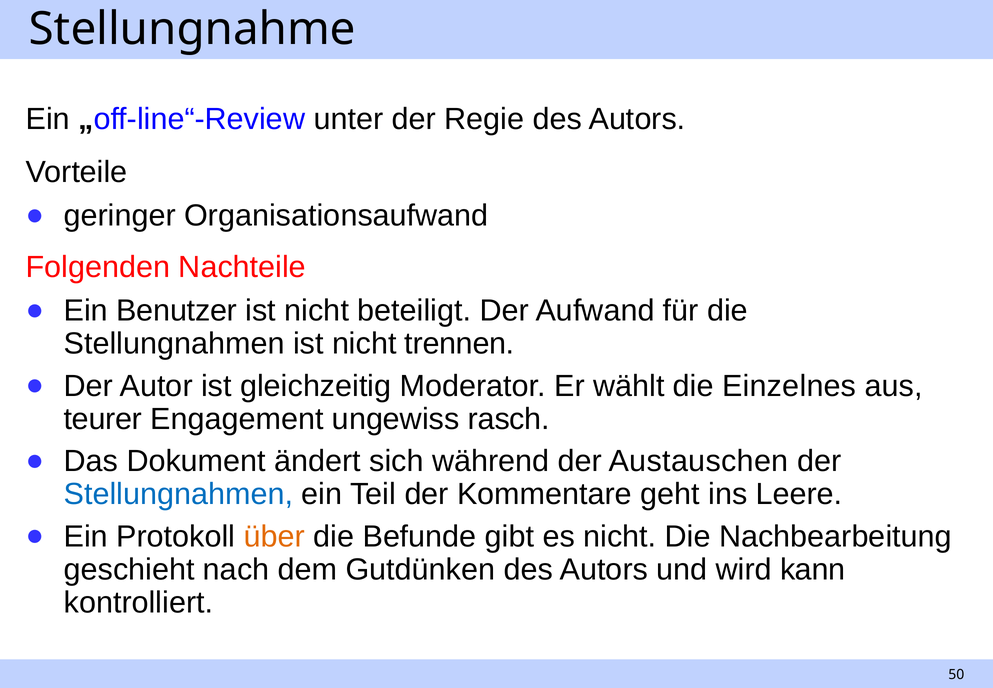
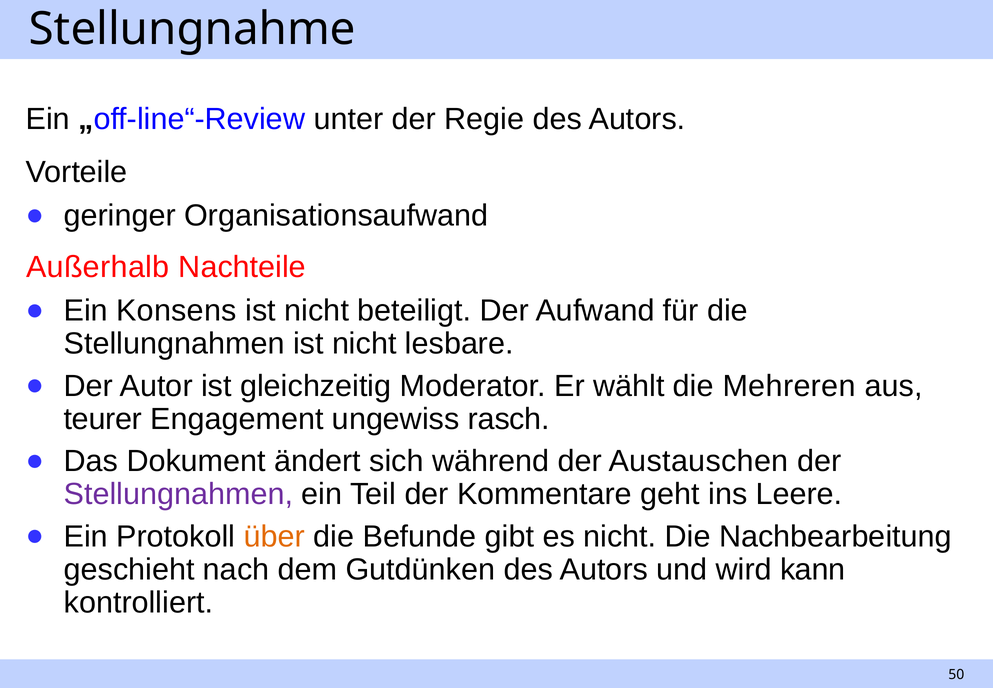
Folgenden: Folgenden -> Außerhalb (98, 267)
Benutzer: Benutzer -> Konsens (177, 311)
trennen: trennen -> lesbare (459, 344)
Einzelnes: Einzelnes -> Mehreren (789, 386)
Stellungnahmen colour: blue -> purple (178, 494)
